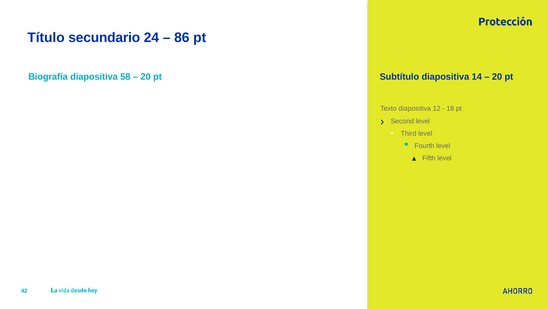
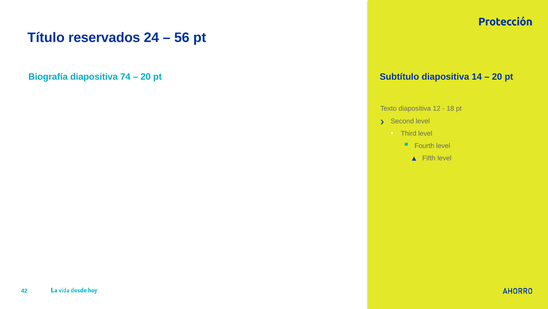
secundario: secundario -> reservados (104, 38)
86: 86 -> 56 (182, 38)
58: 58 -> 74 (125, 77)
